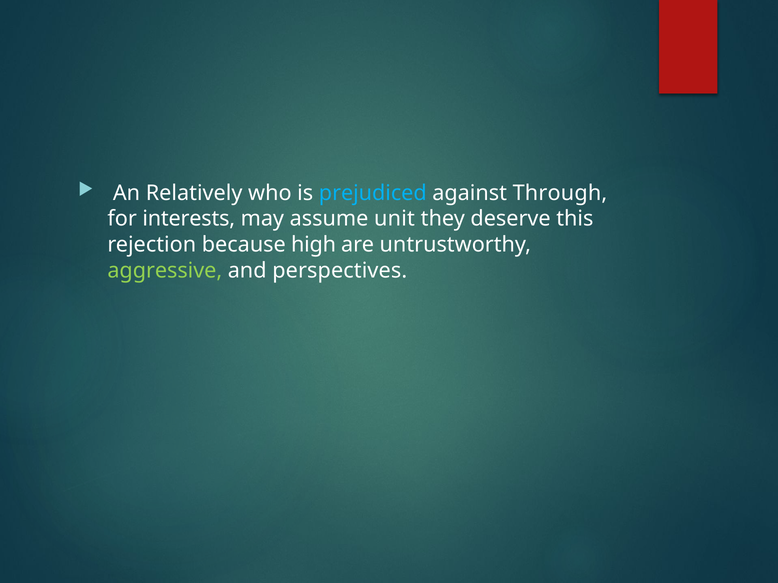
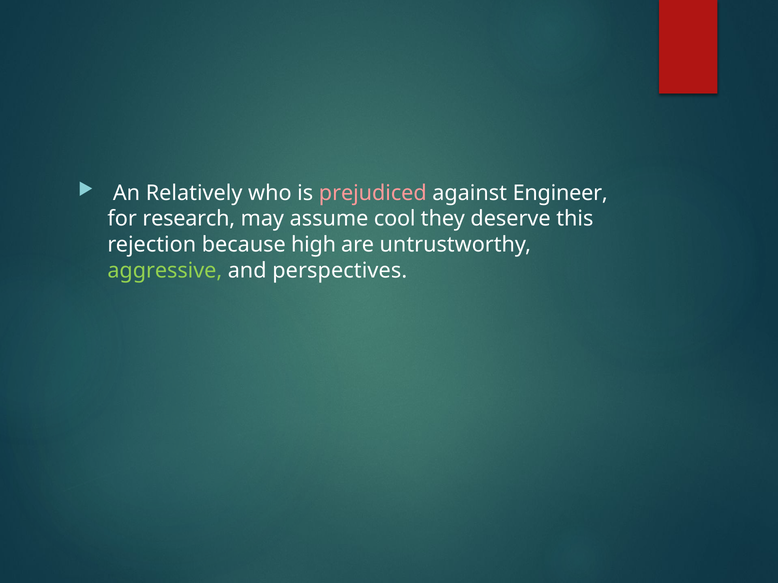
prejudiced colour: light blue -> pink (373, 193)
Through: Through -> Engineer (560, 193)
interests: interests -> research (189, 219)
unit: unit -> cool (395, 219)
